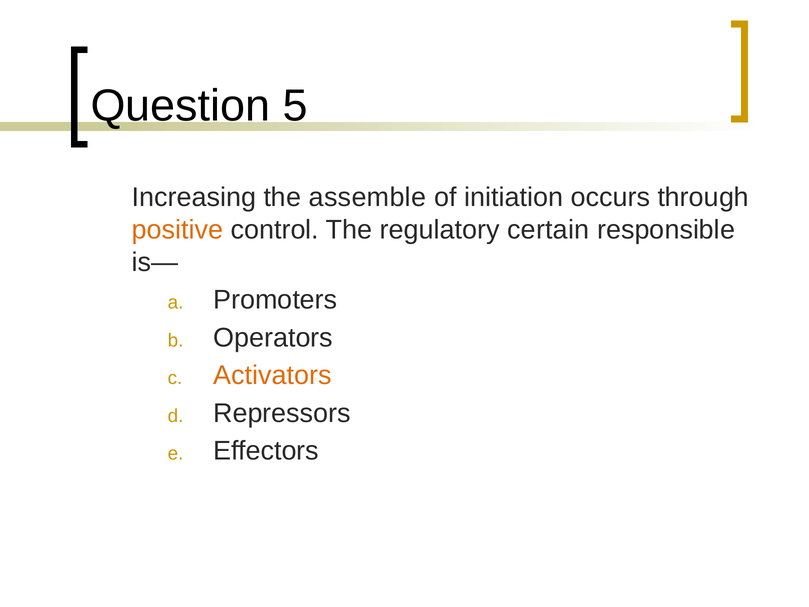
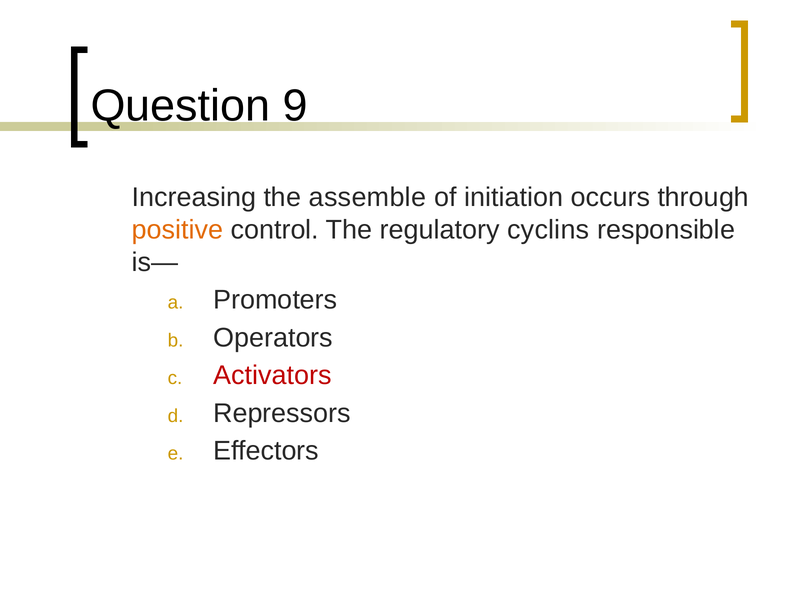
5: 5 -> 9 (295, 106)
certain: certain -> cyclins (548, 230)
Activators colour: orange -> red (272, 375)
